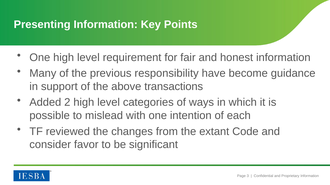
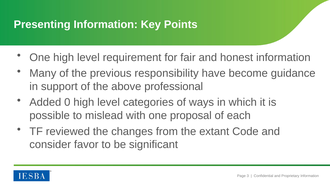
transactions: transactions -> professional (174, 87)
2: 2 -> 0 (67, 103)
intention: intention -> proposal (191, 116)
